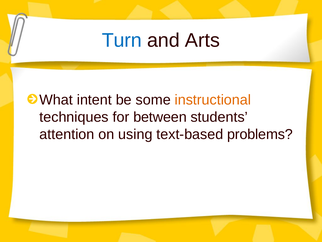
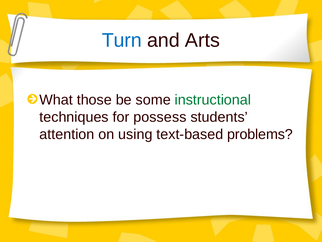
intent: intent -> those (94, 100)
instructional colour: orange -> green (213, 100)
between: between -> possess (160, 117)
